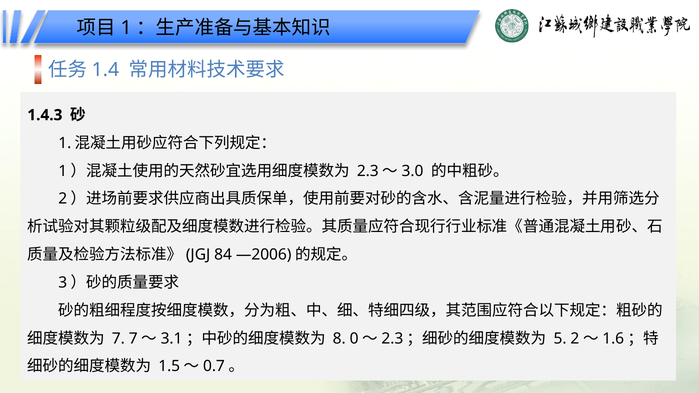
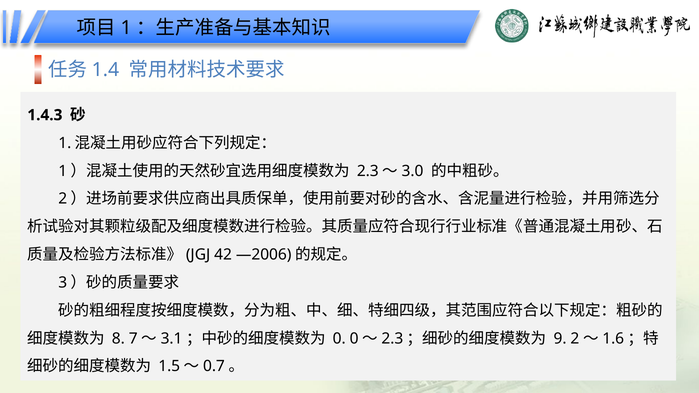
84: 84 -> 42 (223, 255)
7: 7 -> 8 (118, 339)
8: 8 -> 0 (339, 339)
5: 5 -> 9 (560, 339)
